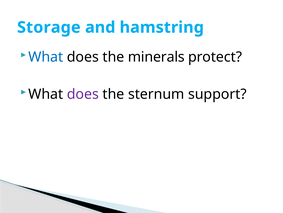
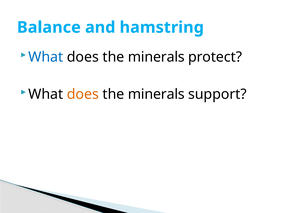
Storage: Storage -> Balance (49, 27)
does colour: purple -> orange (83, 94)
sternum: sternum -> minerals (156, 94)
